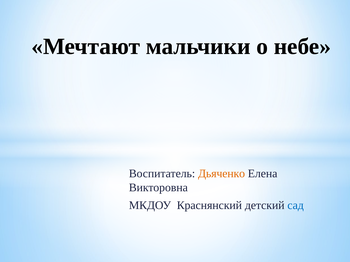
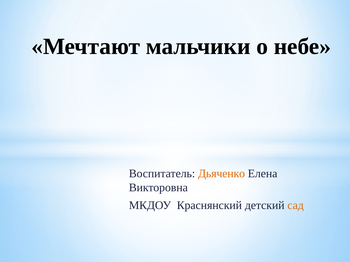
сад colour: blue -> orange (296, 206)
